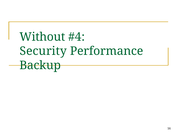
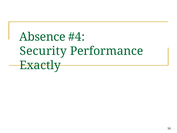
Without: Without -> Absence (42, 37)
Backup: Backup -> Exactly (40, 65)
